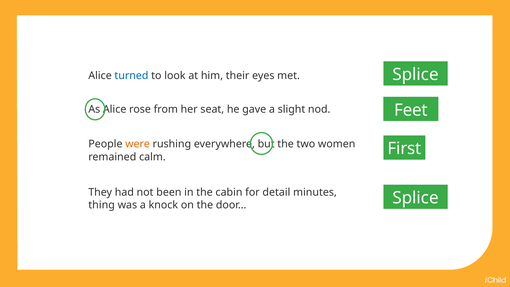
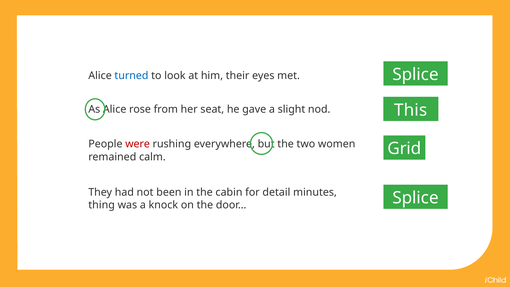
Feet: Feet -> This (411, 110)
were colour: orange -> red (138, 144)
First: First -> Grid (404, 149)
